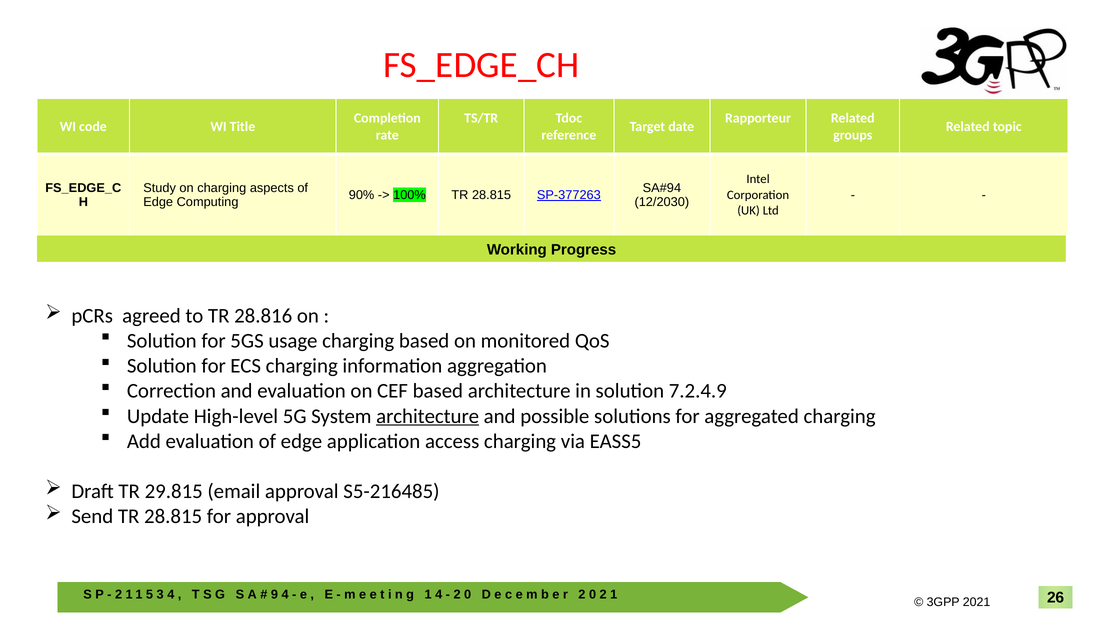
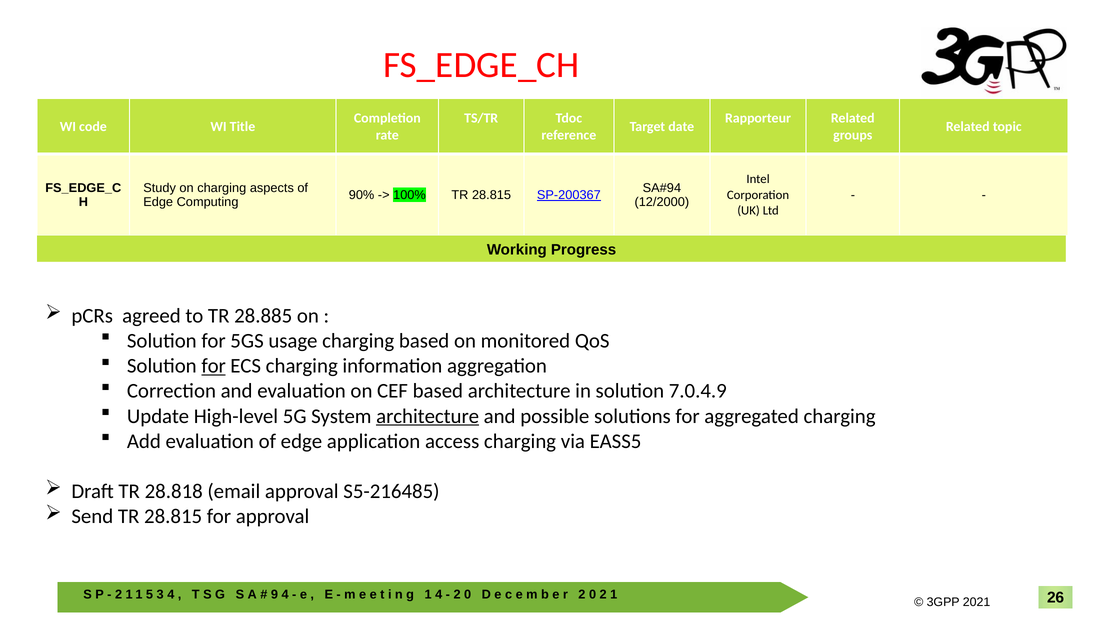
SP-377263: SP-377263 -> SP-200367 (569, 195)
12/2030: 12/2030 -> 12/2000 (662, 202)
28.816: 28.816 -> 28.885 (263, 316)
for underline: none -> present (214, 366)
7.2.4.9: 7.2.4.9 -> 7.0.4.9 (698, 391)
29.815: 29.815 -> 28.818 (174, 491)
